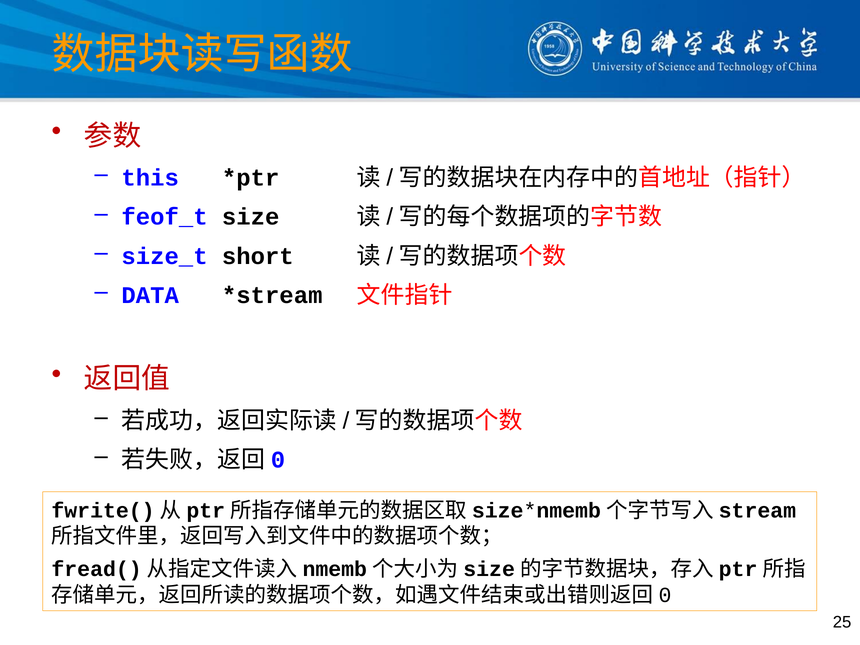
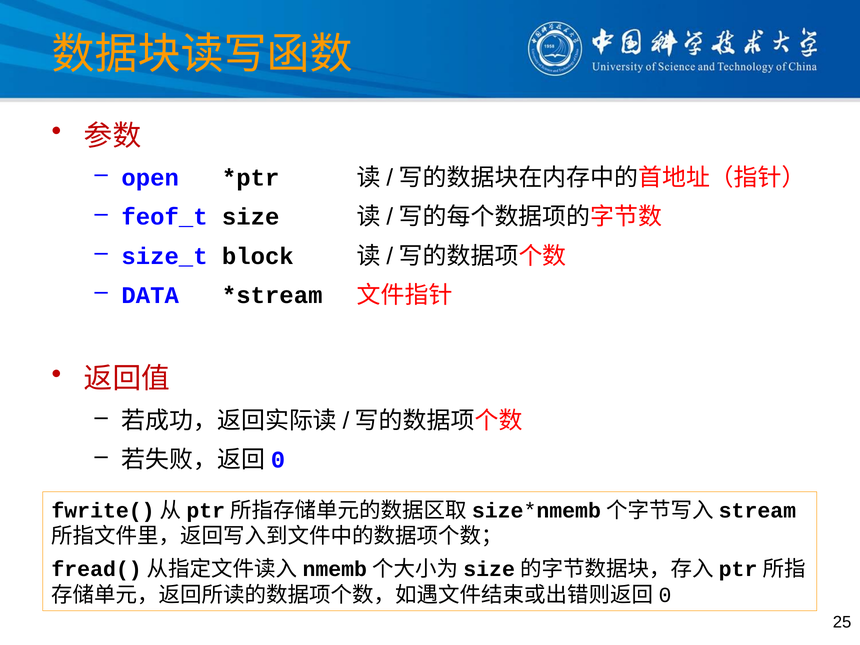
this: this -> open (150, 178)
short: short -> block (258, 256)
